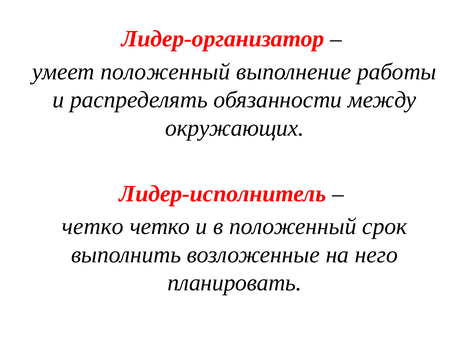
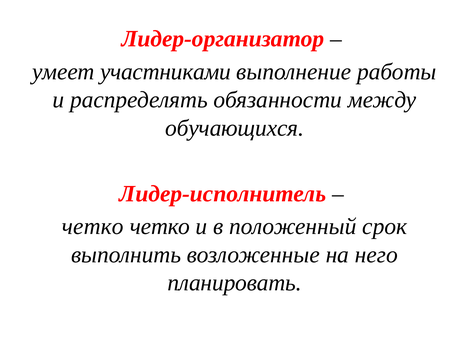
умеет положенный: положенный -> участниками (166, 72)
окружающих: окружающих -> обучающихся (235, 128)
